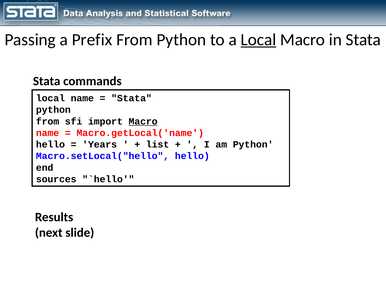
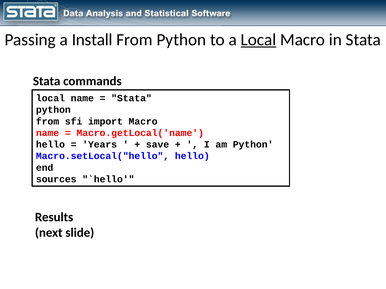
Prefix: Prefix -> Install (92, 40)
Macro underline: present -> none (143, 122)
list: list -> save (158, 145)
